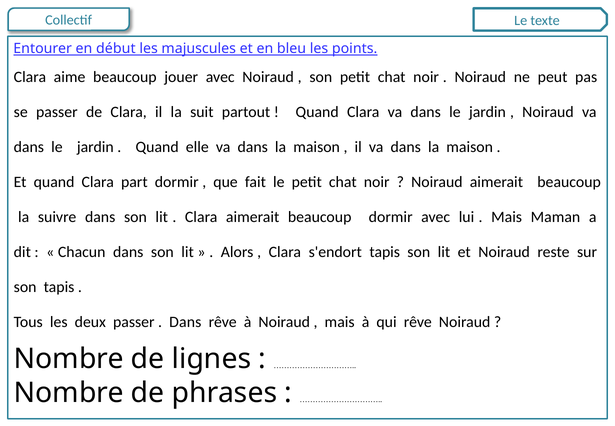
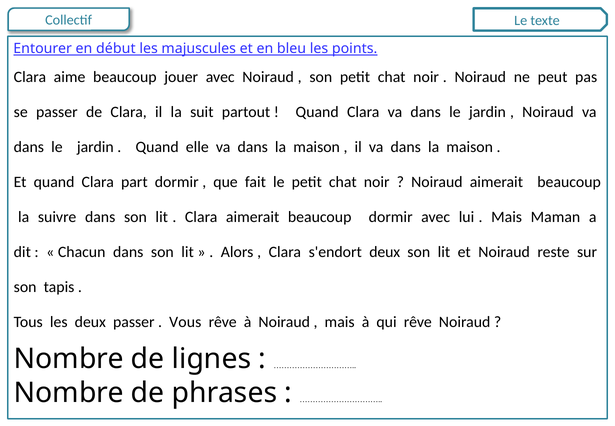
s'endort tapis: tapis -> deux (385, 252)
Dans: Dans -> Vous (185, 322)
